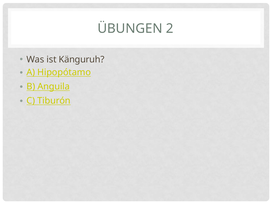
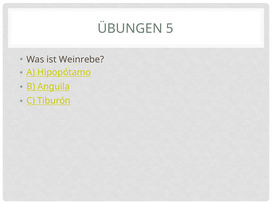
2: 2 -> 5 (170, 29)
Känguruh: Känguruh -> Weinrebe (81, 60)
